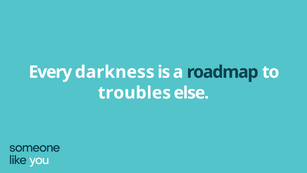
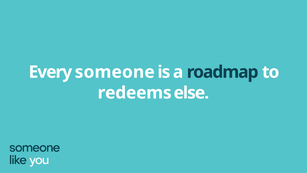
darkness: darkness -> someone (115, 72)
troubles: troubles -> redeems (135, 93)
